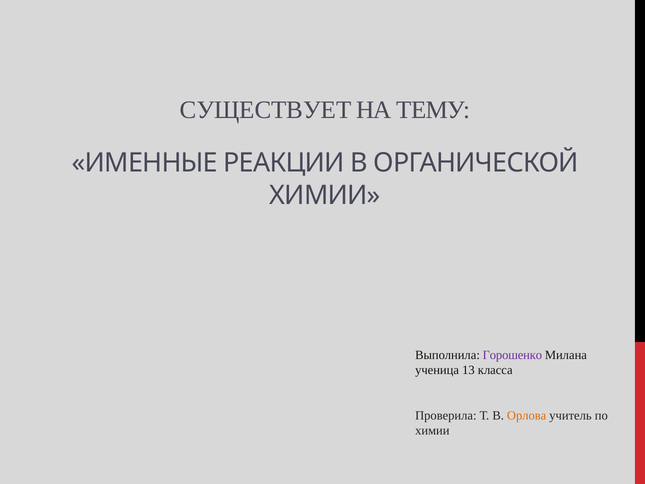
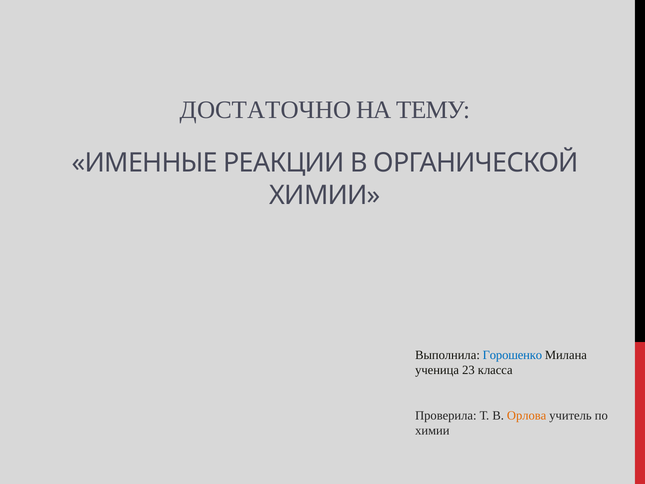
СУЩЕСТВУЕТ: СУЩЕСТВУЕТ -> ДОСТАТОЧНО (266, 110)
Горошенко colour: purple -> blue (512, 355)
13: 13 -> 23 (468, 370)
